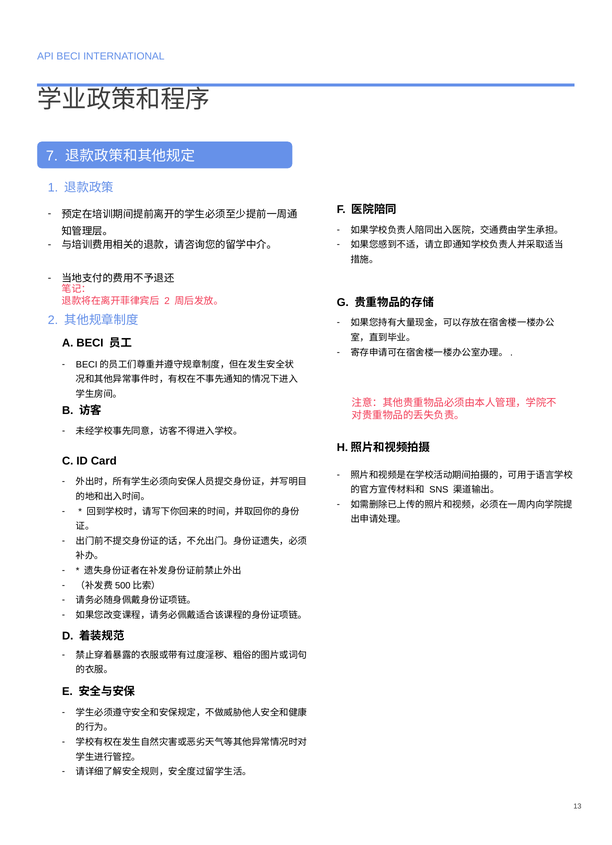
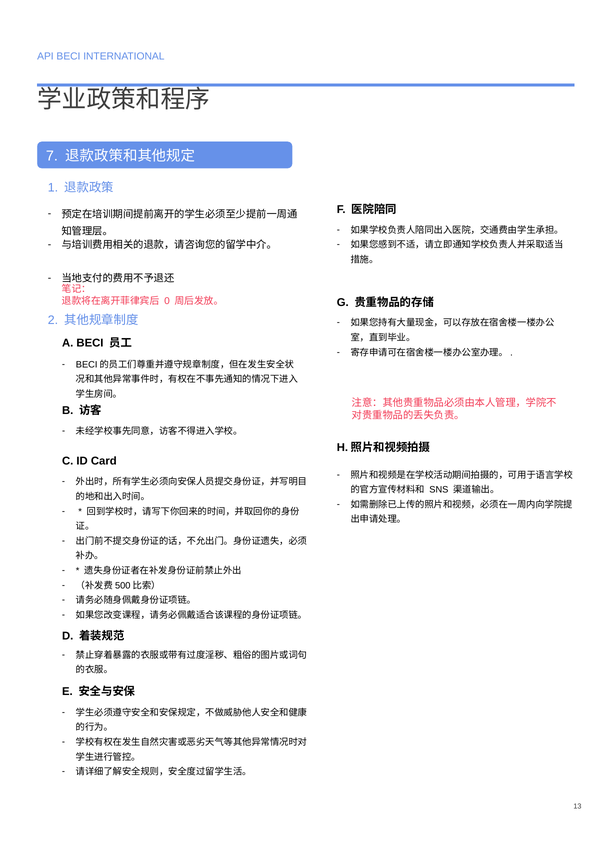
2: 2 -> 0 (167, 301)
